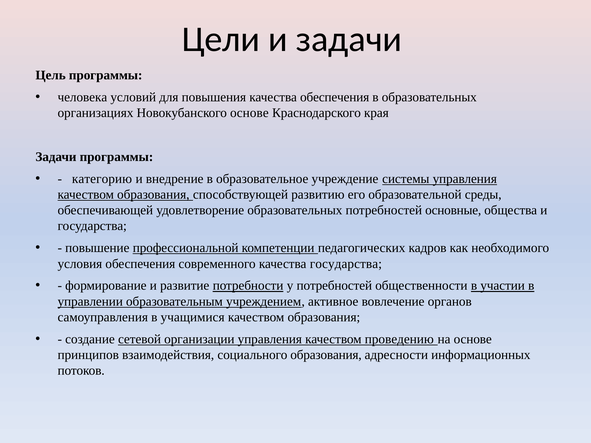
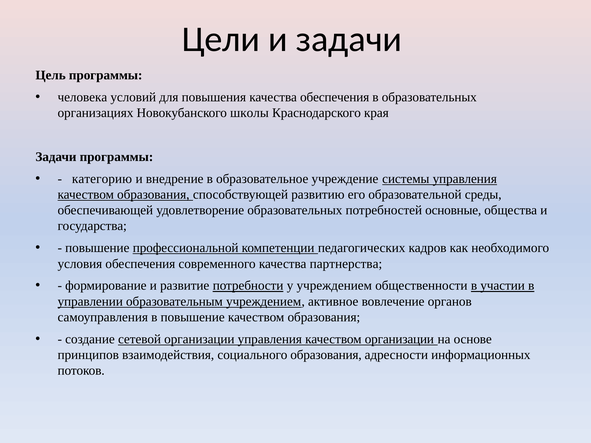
Новокубанского основе: основе -> школы (249, 113)
качества государства: государства -> партнерства (346, 264)
у потребностей: потребностей -> учреждением (334, 286)
в учащимися: учащимися -> повышение (193, 317)
качеством проведению: проведению -> организации (399, 339)
